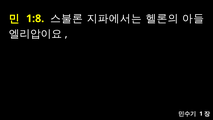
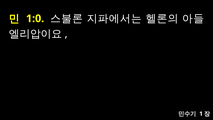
1:8: 1:8 -> 1:0 (35, 19)
